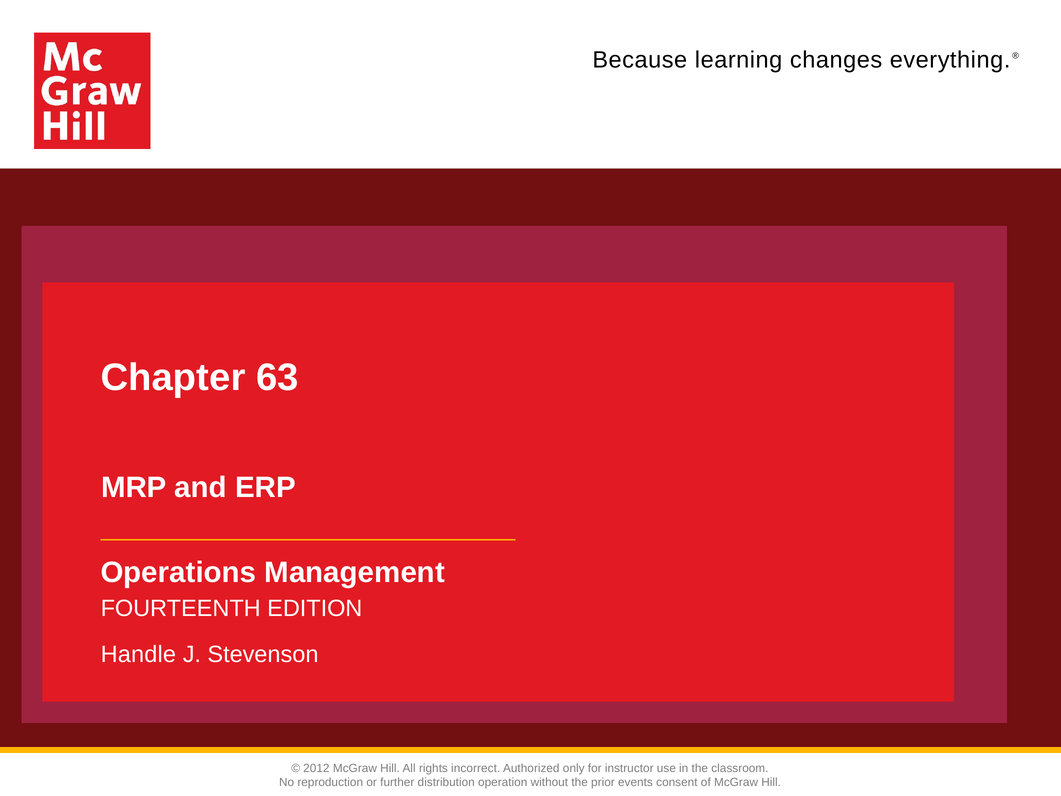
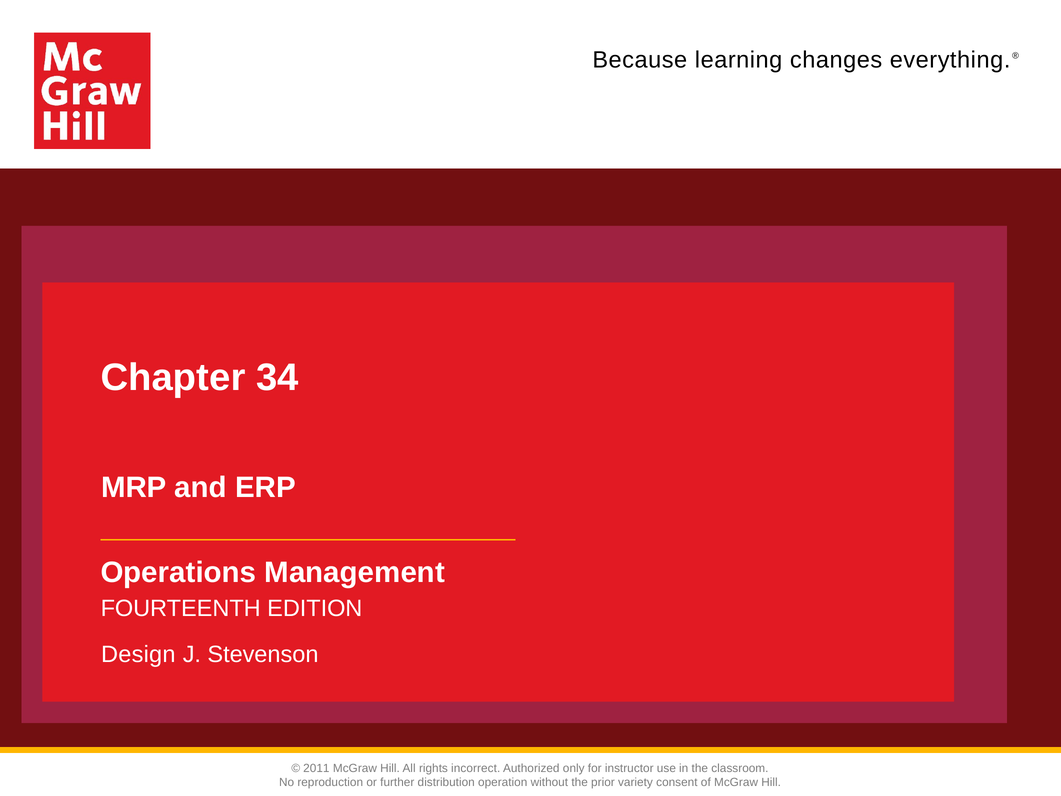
63: 63 -> 34 (277, 377)
Handle: Handle -> Design (138, 654)
2012: 2012 -> 2011 (316, 768)
events: events -> variety (635, 782)
